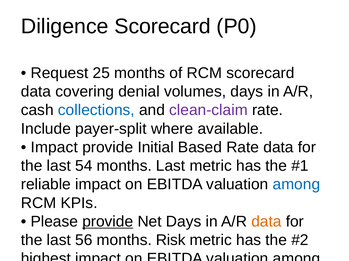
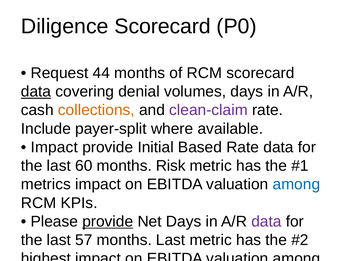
25: 25 -> 44 (101, 73)
data underline: none -> present (36, 92)
collections colour: blue -> orange (96, 110)
54: 54 -> 60 (84, 166)
months Last: Last -> Risk (171, 166)
reliable: reliable -> metrics (46, 185)
data colour: orange -> purple (266, 222)
56: 56 -> 57 (84, 241)
months Risk: Risk -> Last (171, 241)
